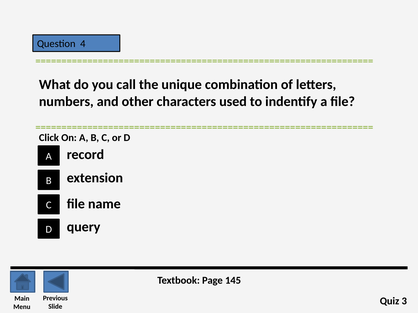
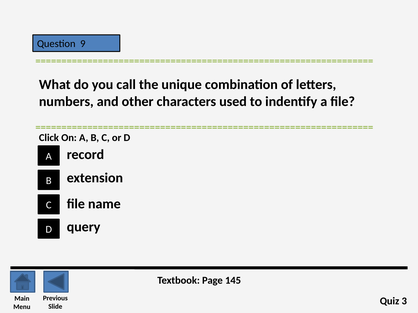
4: 4 -> 9 (83, 44)
